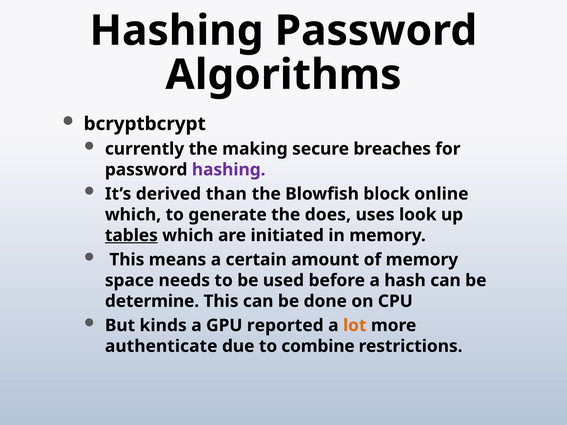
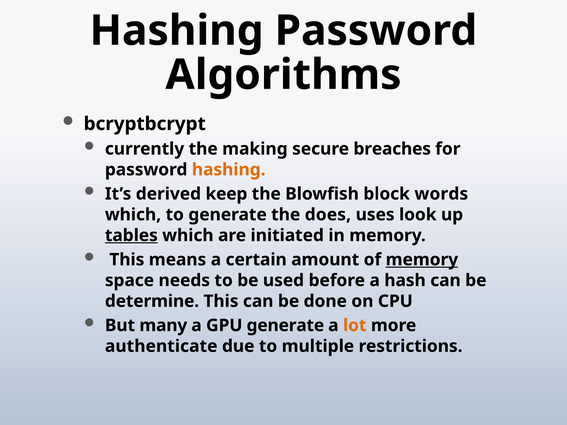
hashing colour: purple -> orange (229, 170)
than: than -> keep (226, 194)
online: online -> words (441, 194)
memory underline: none -> present (422, 260)
kinds: kinds -> many (163, 326)
GPU reported: reported -> generate (285, 326)
combine: combine -> multiple (318, 346)
